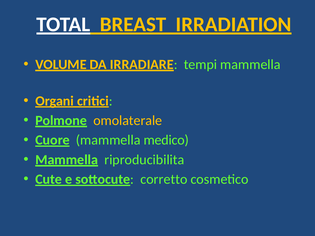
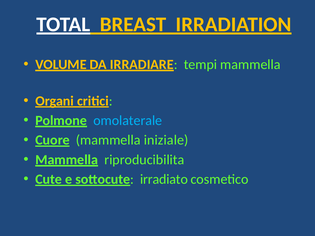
omolaterale colour: yellow -> light blue (128, 121)
medico: medico -> iniziale (166, 140)
corretto: corretto -> irradiato (164, 180)
